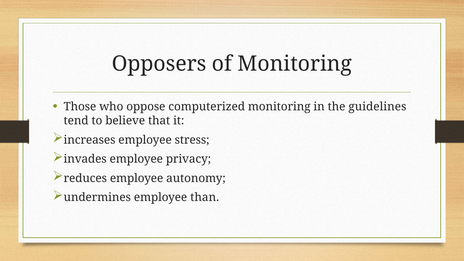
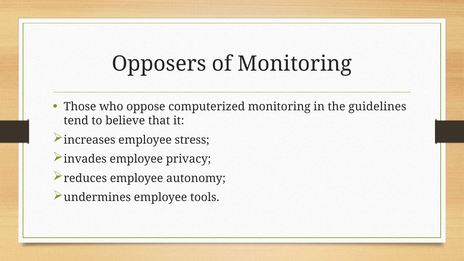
than: than -> tools (205, 197)
